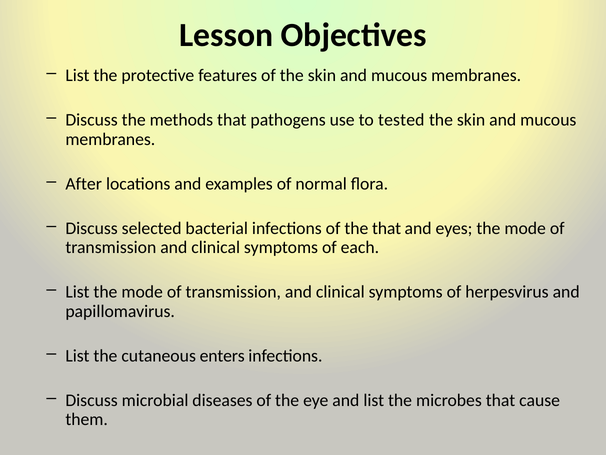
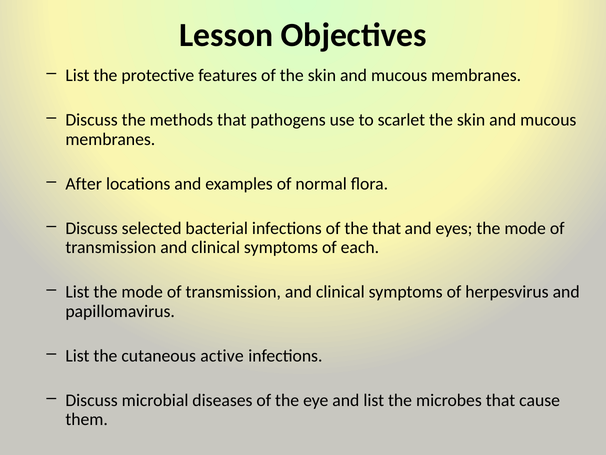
tested: tested -> scarlet (401, 120)
enters: enters -> active (222, 355)
